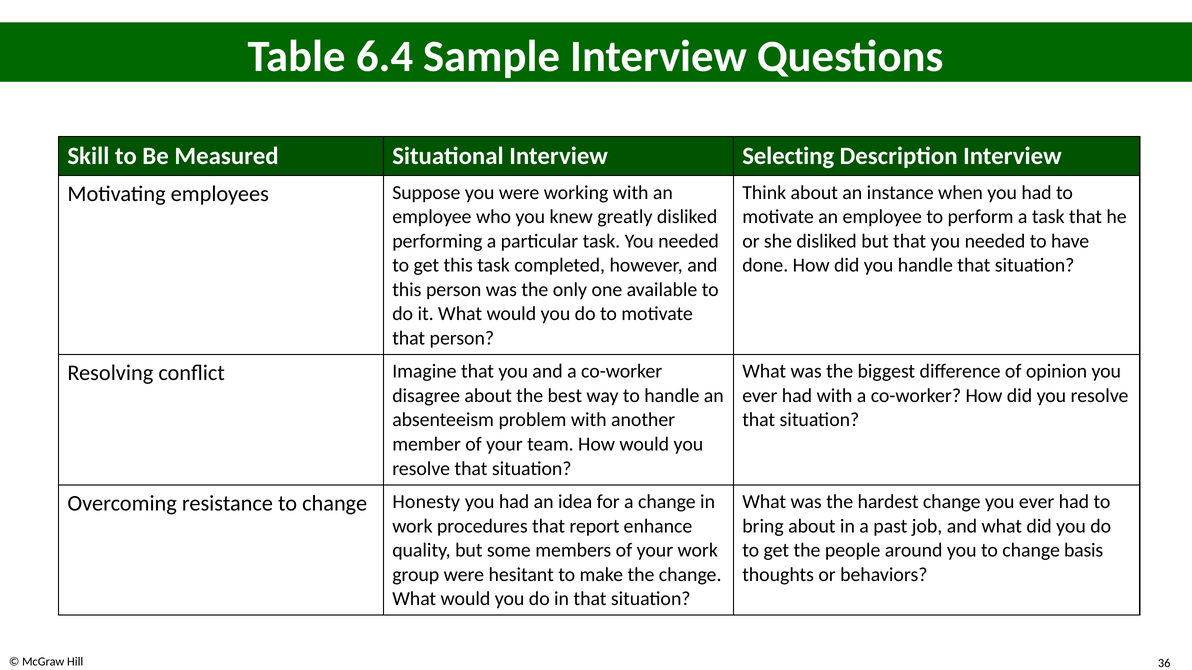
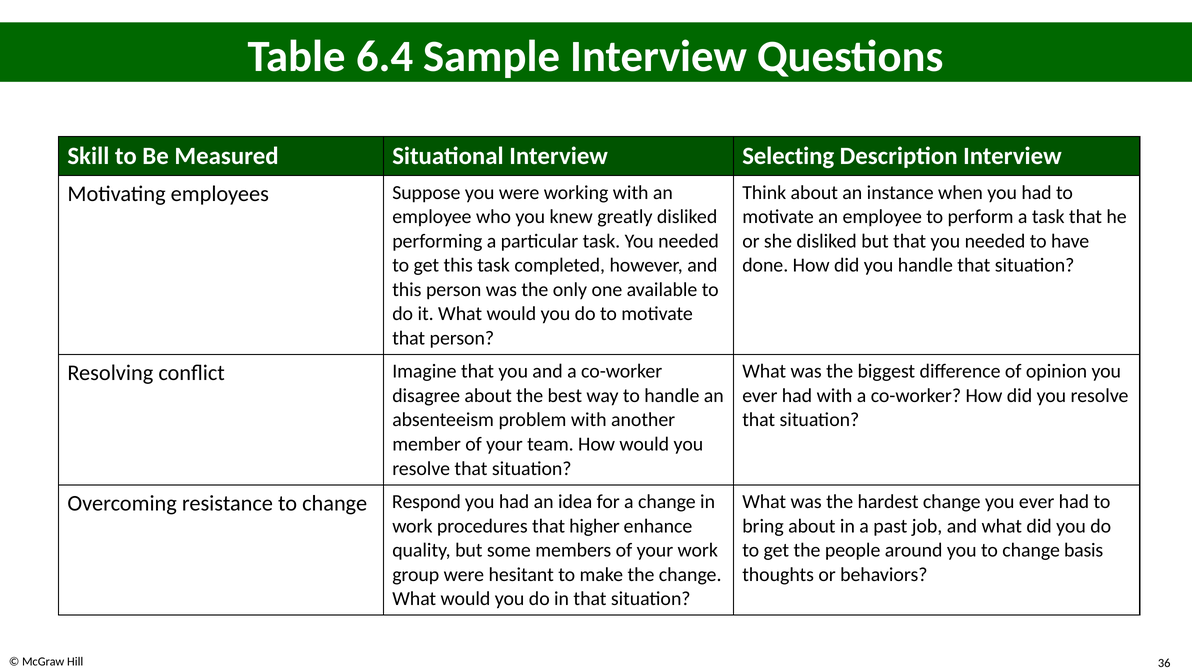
Honesty: Honesty -> Respond (426, 502)
report: report -> higher (594, 526)
